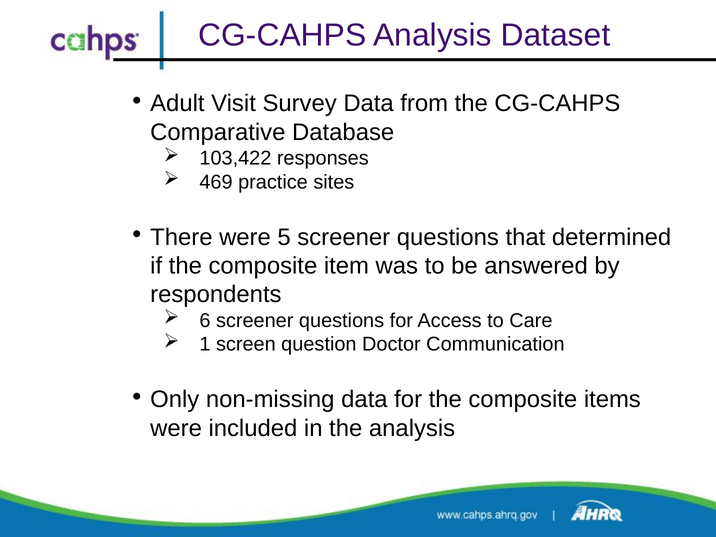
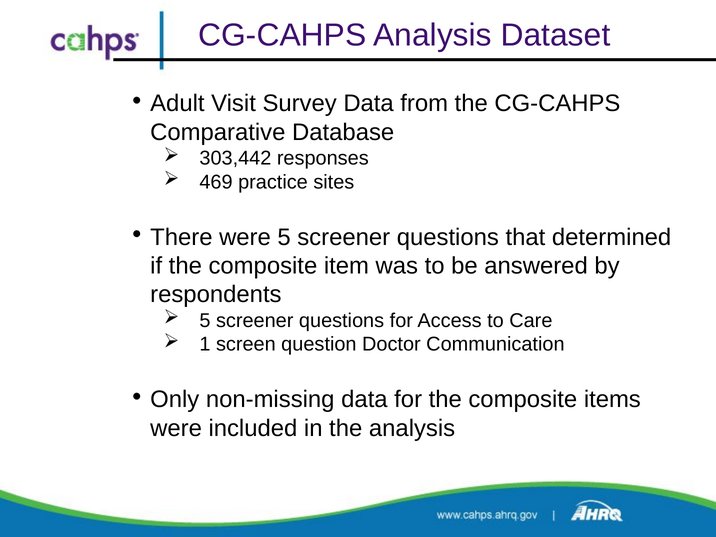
103,422: 103,422 -> 303,442 (235, 158)
6: 6 -> 5 (205, 320)
